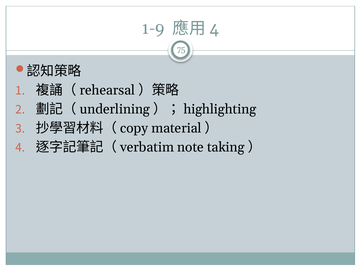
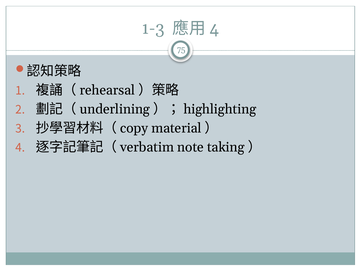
1-9: 1-9 -> 1-3 (153, 28)
